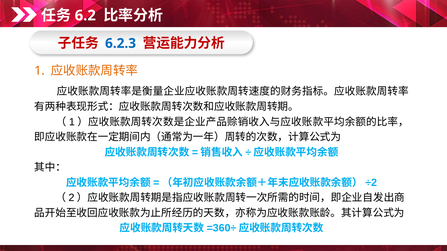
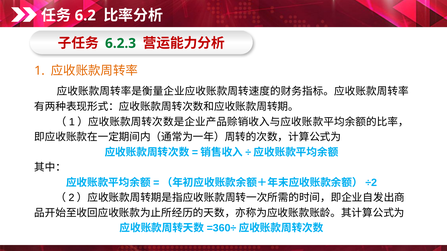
6.2.3 colour: blue -> green (121, 43)
